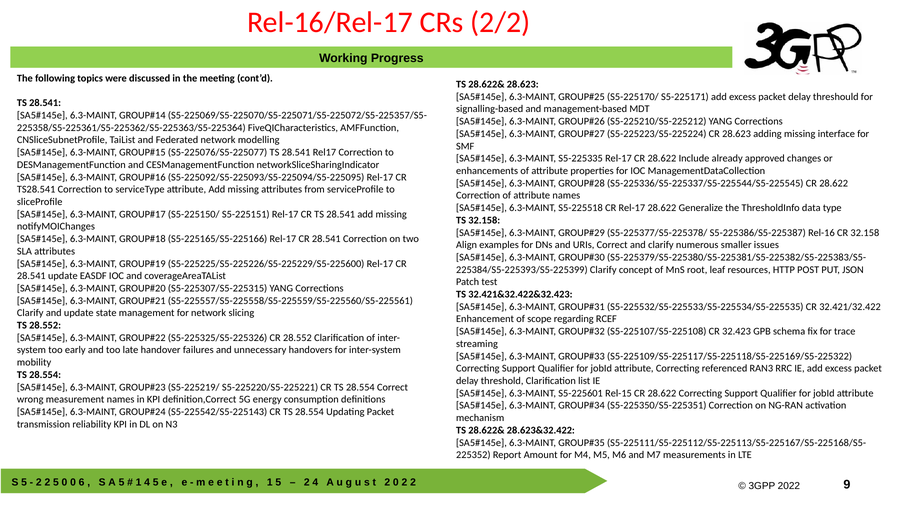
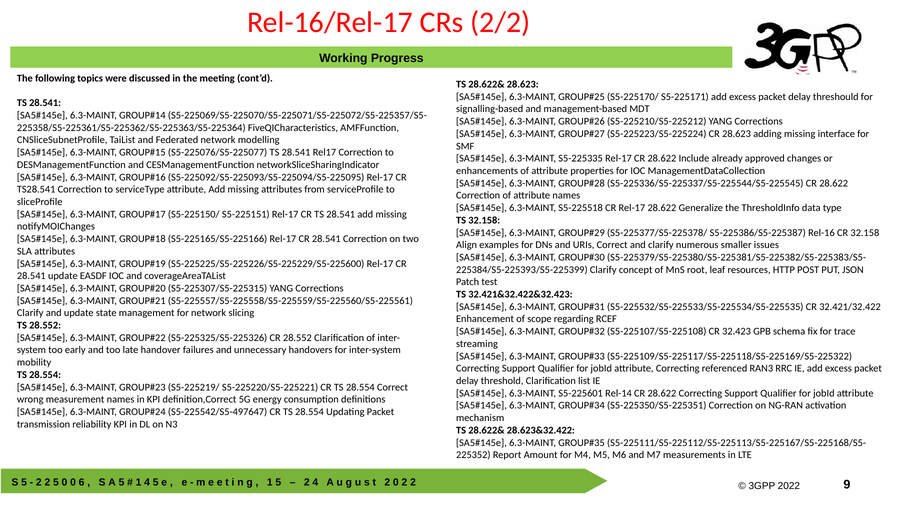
Rel-15: Rel-15 -> Rel-14 (619, 394)
S5-225542/S5-225143: S5-225542/S5-225143 -> S5-225542/S5-497647 (218, 412)
